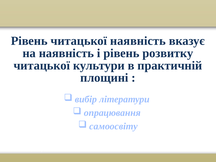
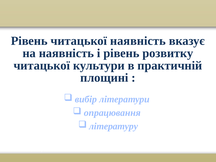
самоосвіту: самоосвіту -> літературу (114, 126)
